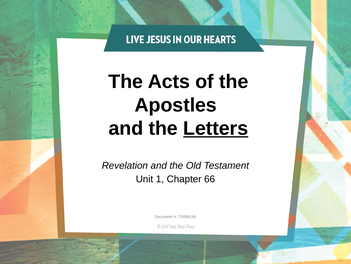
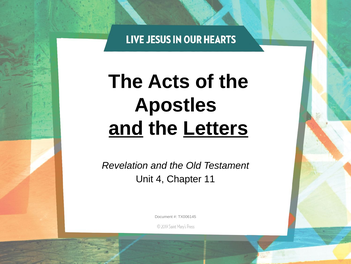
and underline: none -> present (126, 128)
1: 1 -> 4 (160, 179)
66: 66 -> 11 (210, 179)
